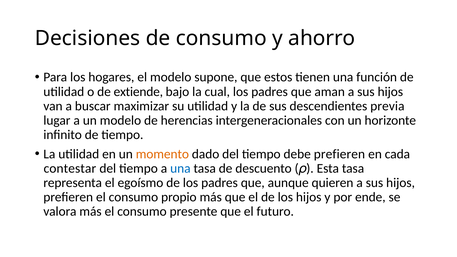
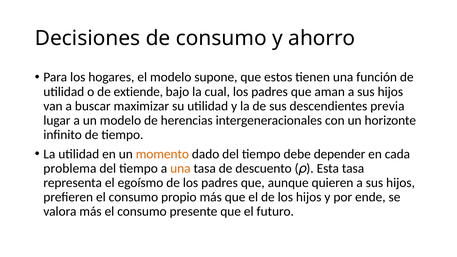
debe prefieren: prefieren -> depender (340, 154)
contestar: contestar -> problema (70, 168)
una colour: blue -> orange (180, 168)
